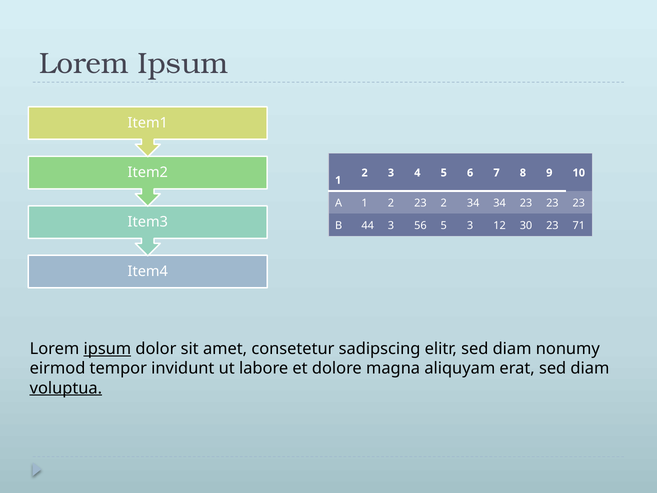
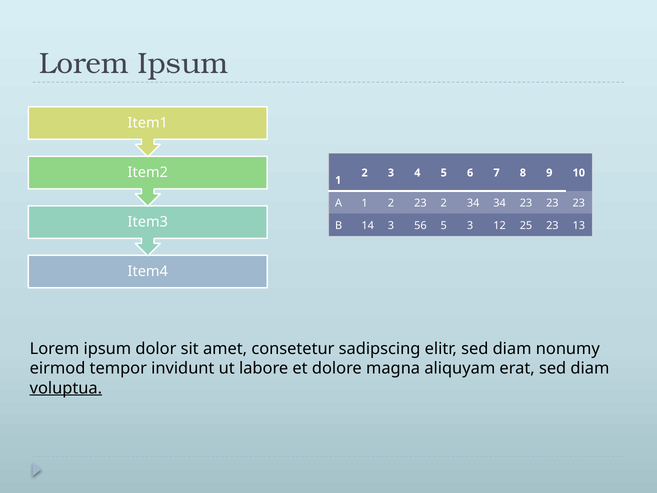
44: 44 -> 14 (368, 225)
30: 30 -> 25 (526, 225)
71: 71 -> 13 (579, 225)
ipsum underline: present -> none (107, 349)
